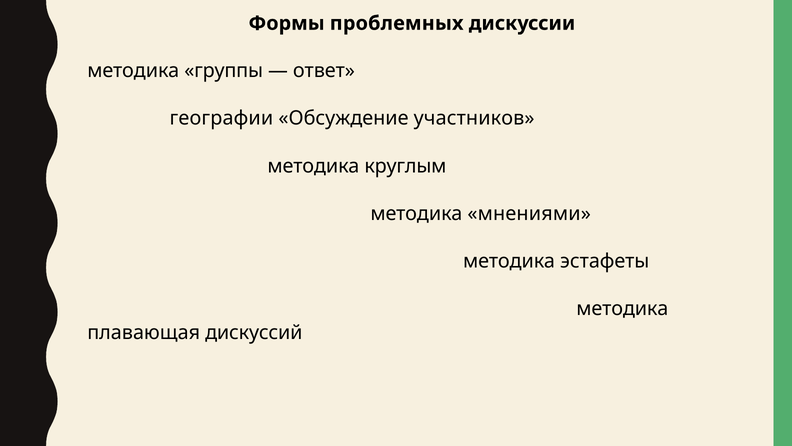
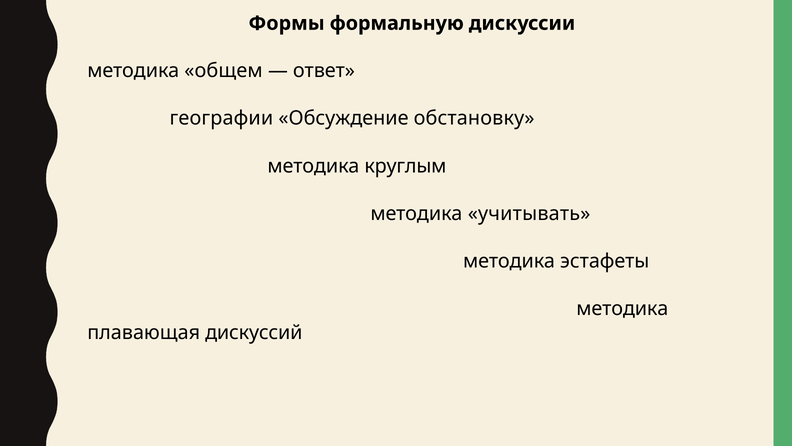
проблемных: проблемных -> формальную (397, 23)
группы: группы -> общем (223, 71)
участников: участников -> обстановку (474, 118)
мнениями: мнениями -> учитывать (529, 213)
